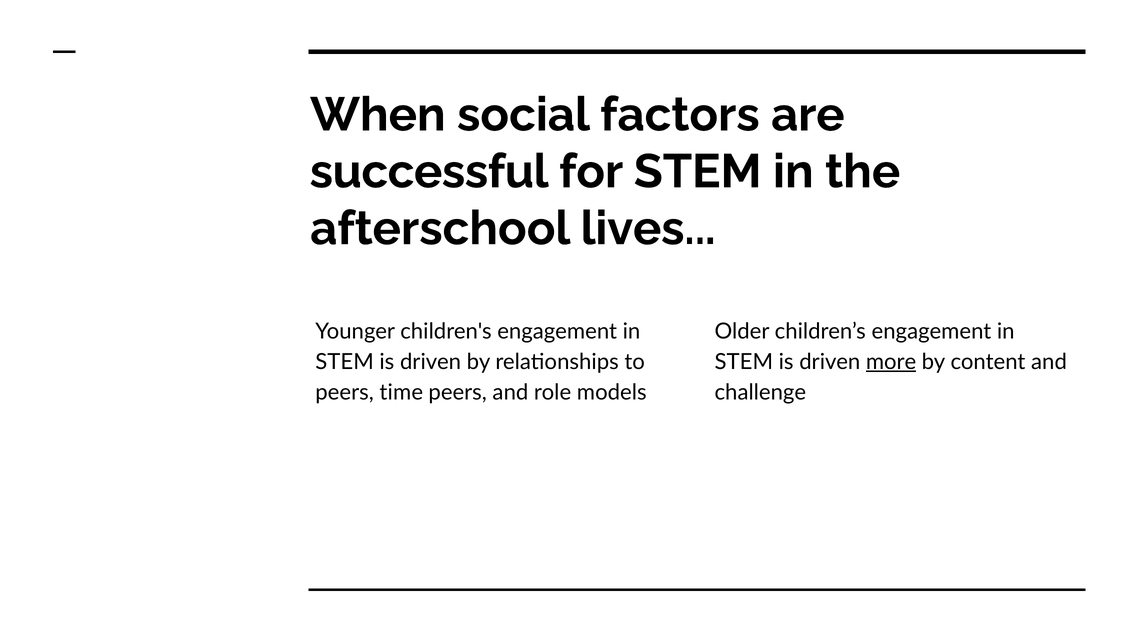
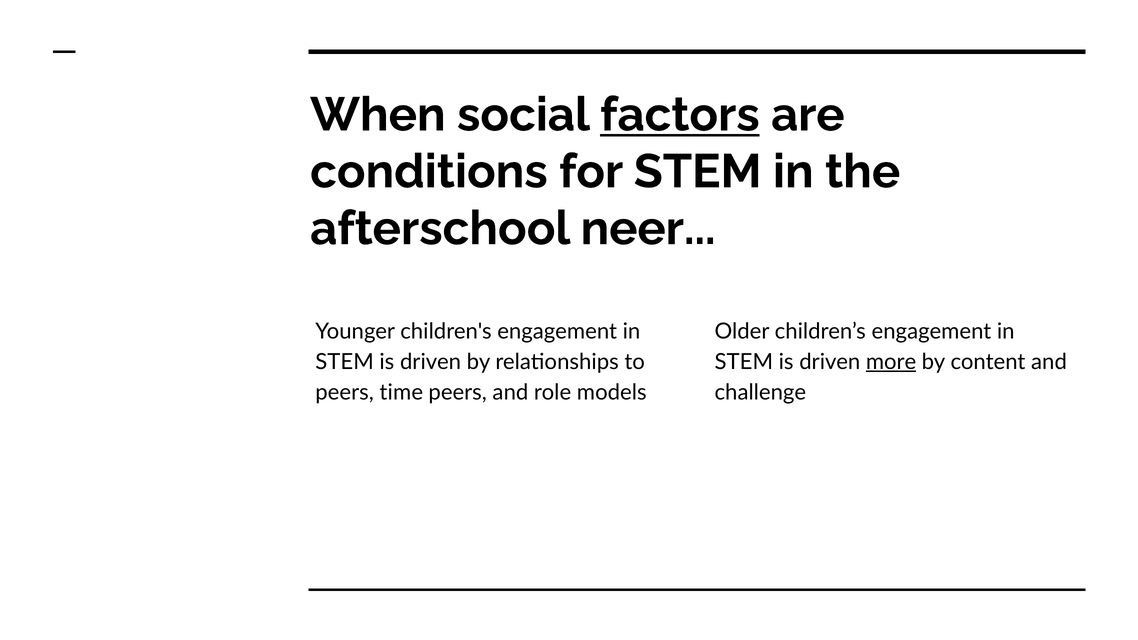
factors underline: none -> present (680, 115)
successful: successful -> conditions (429, 172)
lives: lives -> neer (648, 229)
